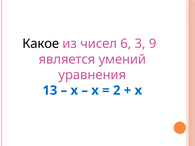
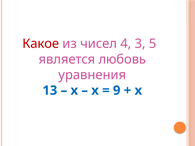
Какое colour: black -> red (41, 44)
6: 6 -> 4 (126, 44)
9: 9 -> 5 (153, 44)
умений: умений -> любовь (122, 59)
2: 2 -> 9 (117, 91)
